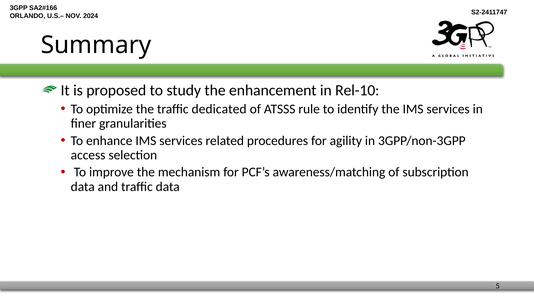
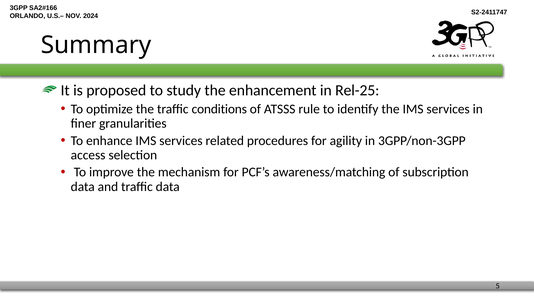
Rel-10: Rel-10 -> Rel-25 (357, 90)
dedicated: dedicated -> conditions (219, 109)
